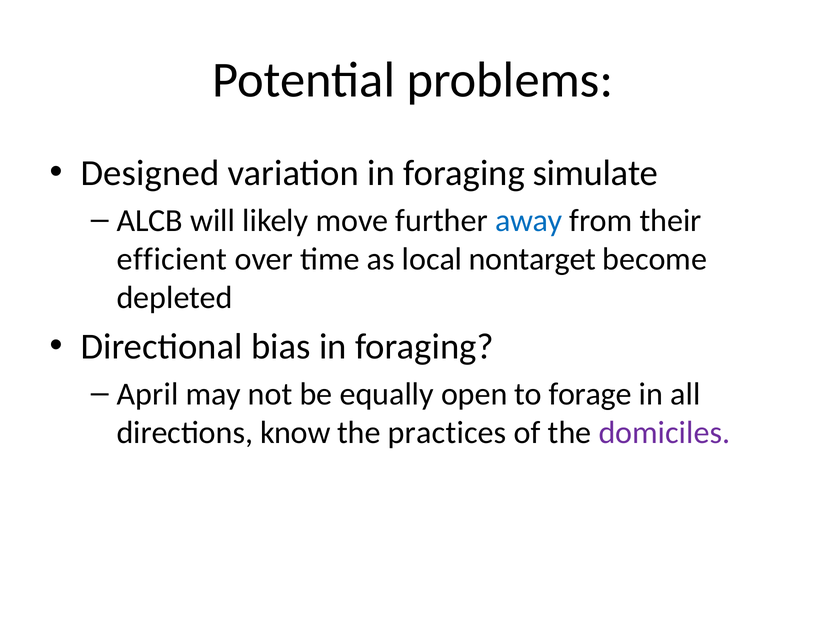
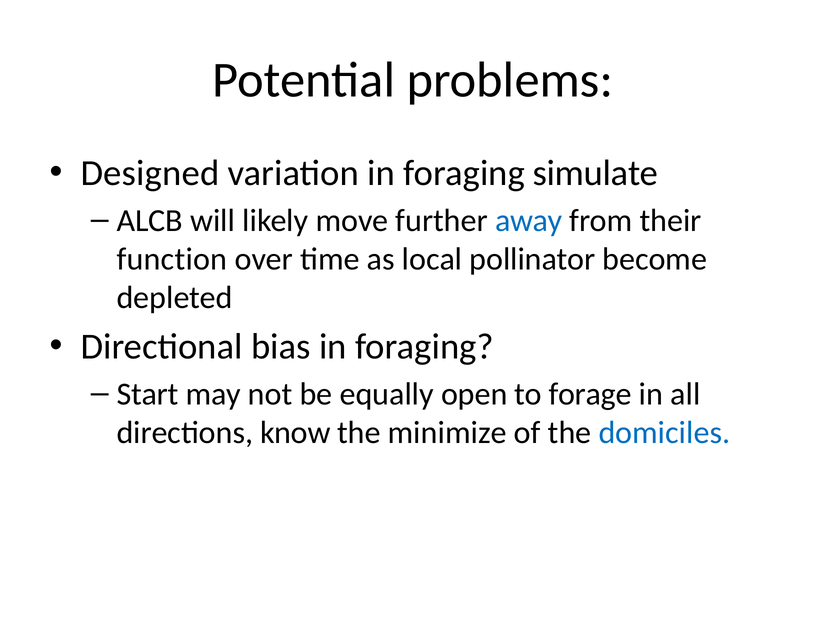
efficient: efficient -> function (172, 259)
nontarget: nontarget -> pollinator (532, 259)
April: April -> Start (148, 394)
practices: practices -> minimize (447, 433)
domiciles colour: purple -> blue (664, 433)
